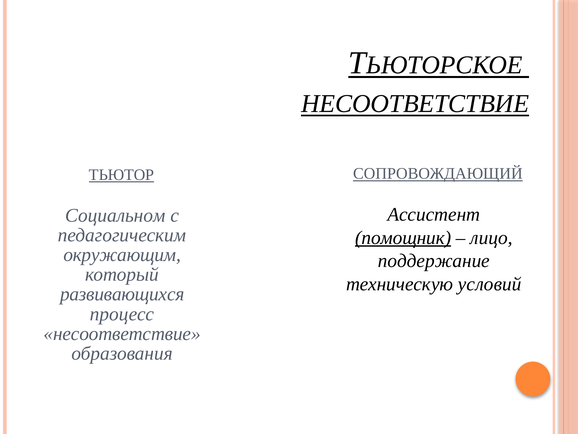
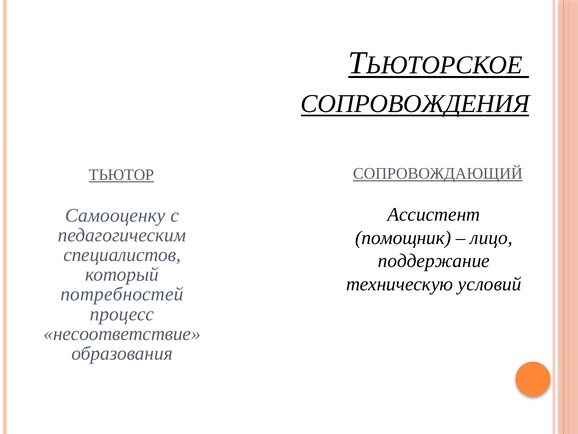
НЕСООТВЕТСТВИЕ: НЕСООТВЕТСТВИЕ -> СОПРОВОЖДЕНИЯ (415, 103)
Социальном: Социальном -> Самооценку (115, 215)
помощник underline: present -> none (403, 237)
окружающим: окружающим -> специалистов (122, 255)
развивающихся: развивающихся -> потребностей (122, 294)
